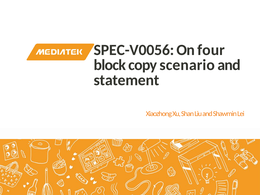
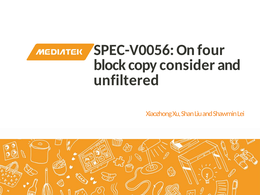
scenario: scenario -> consider (187, 65)
statement: statement -> unfiltered (126, 80)
